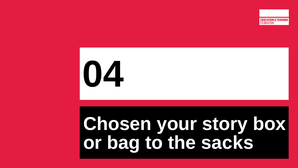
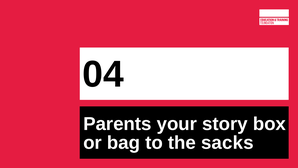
Chosen: Chosen -> Parents (117, 124)
